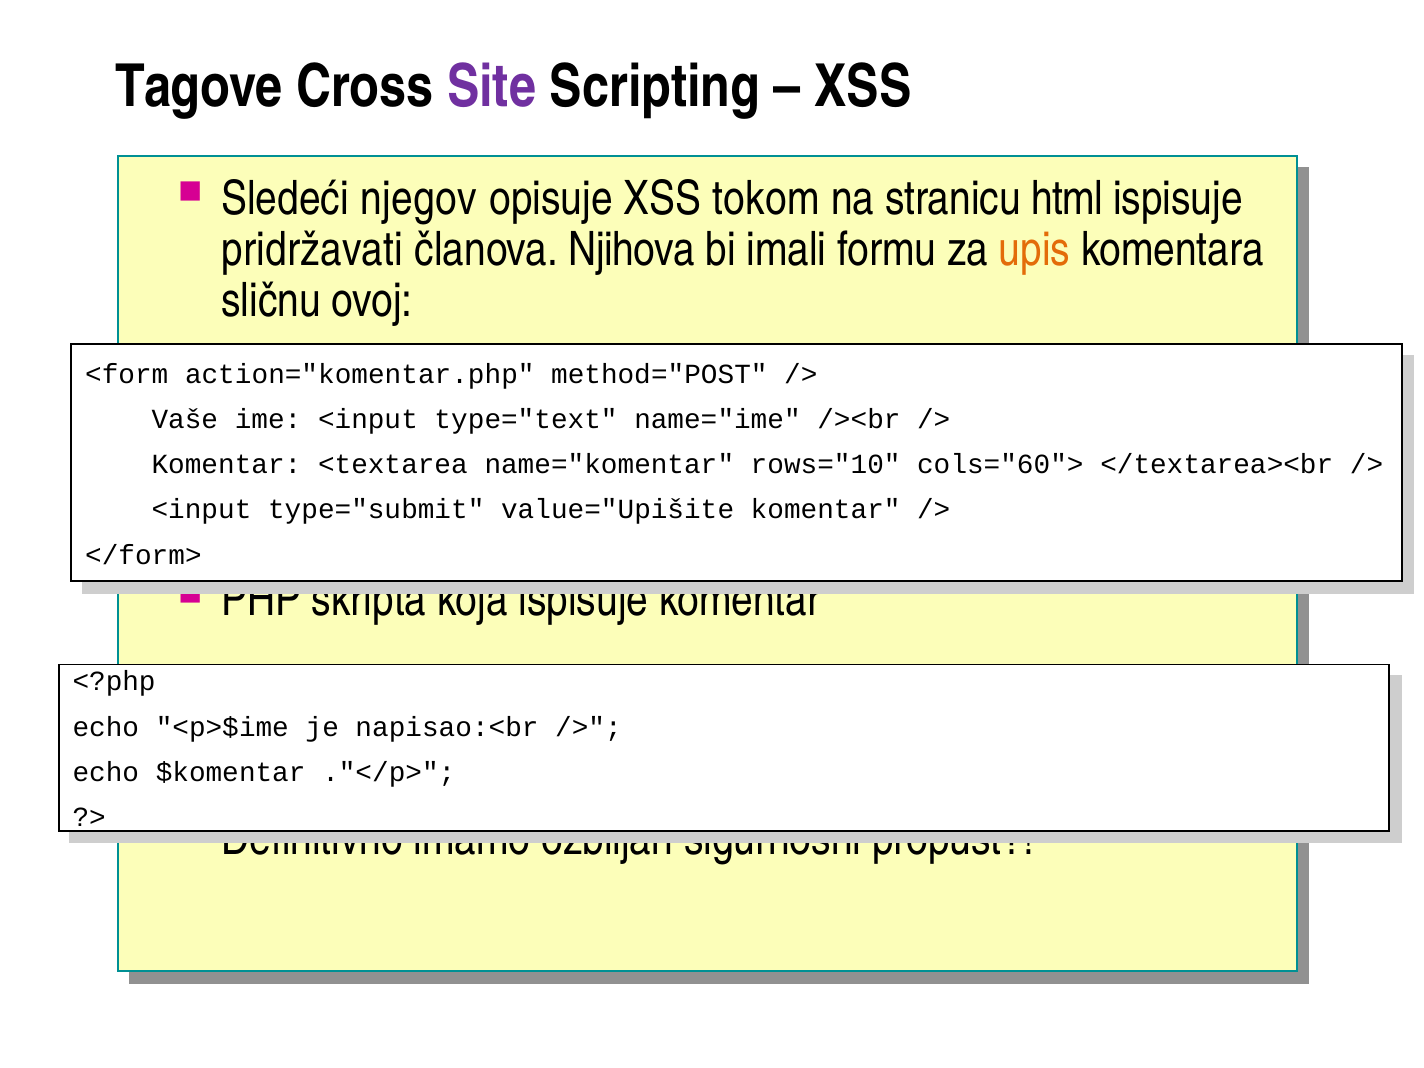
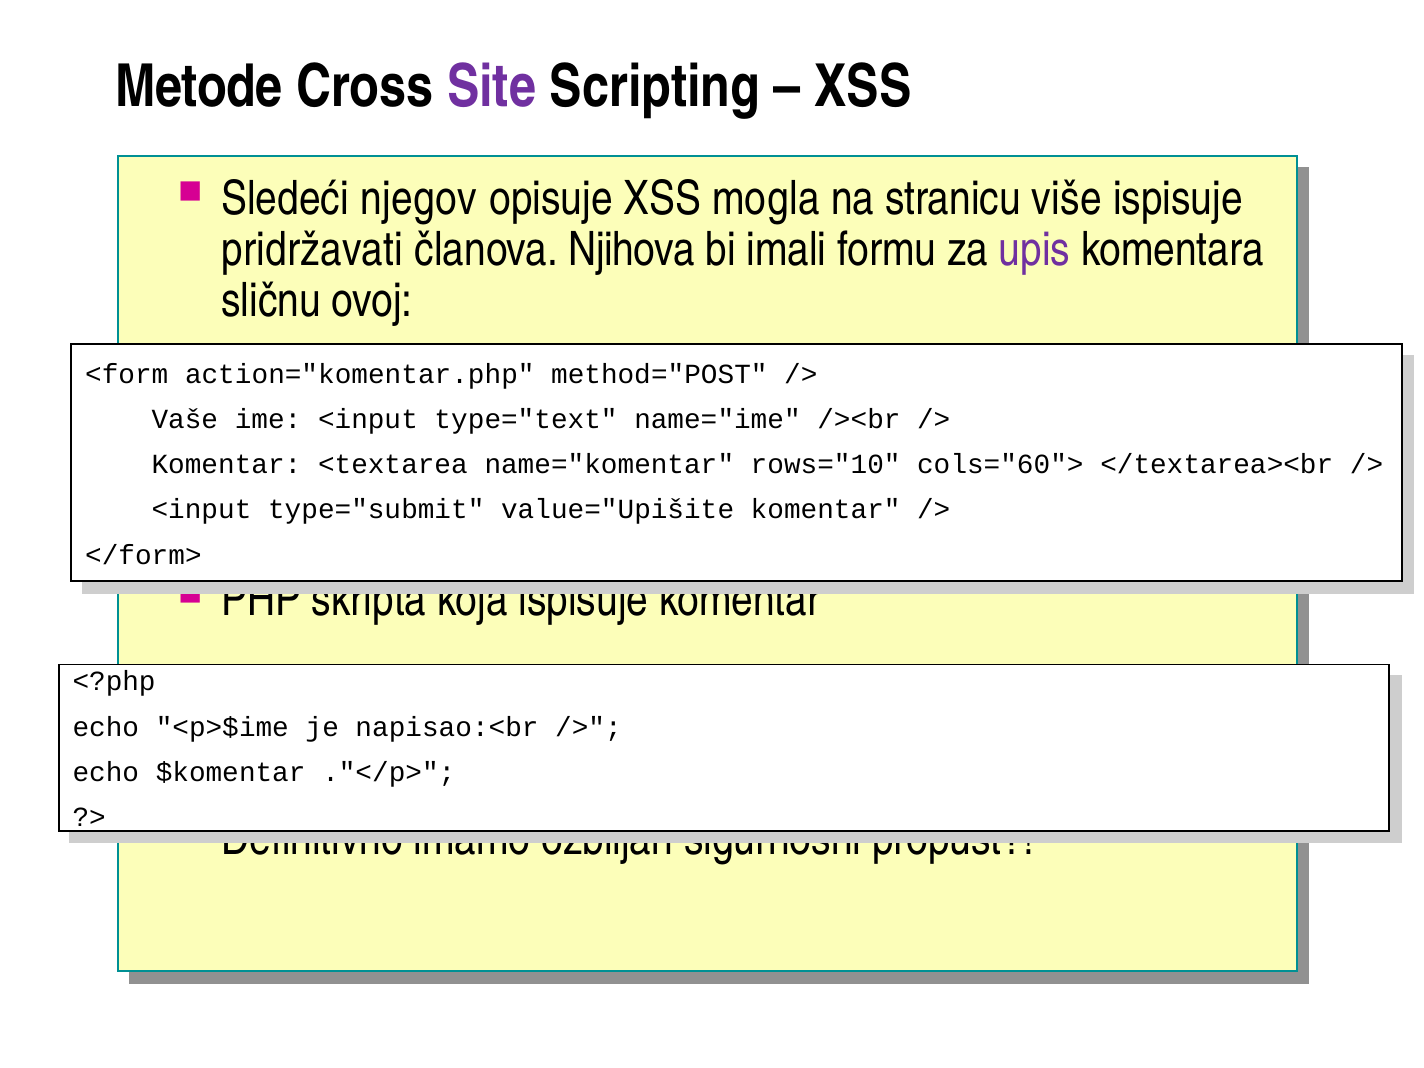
Tagove: Tagove -> Metode (199, 87)
tokom: tokom -> mogla (766, 199)
html: html -> više (1067, 199)
upis colour: orange -> purple (1035, 250)
